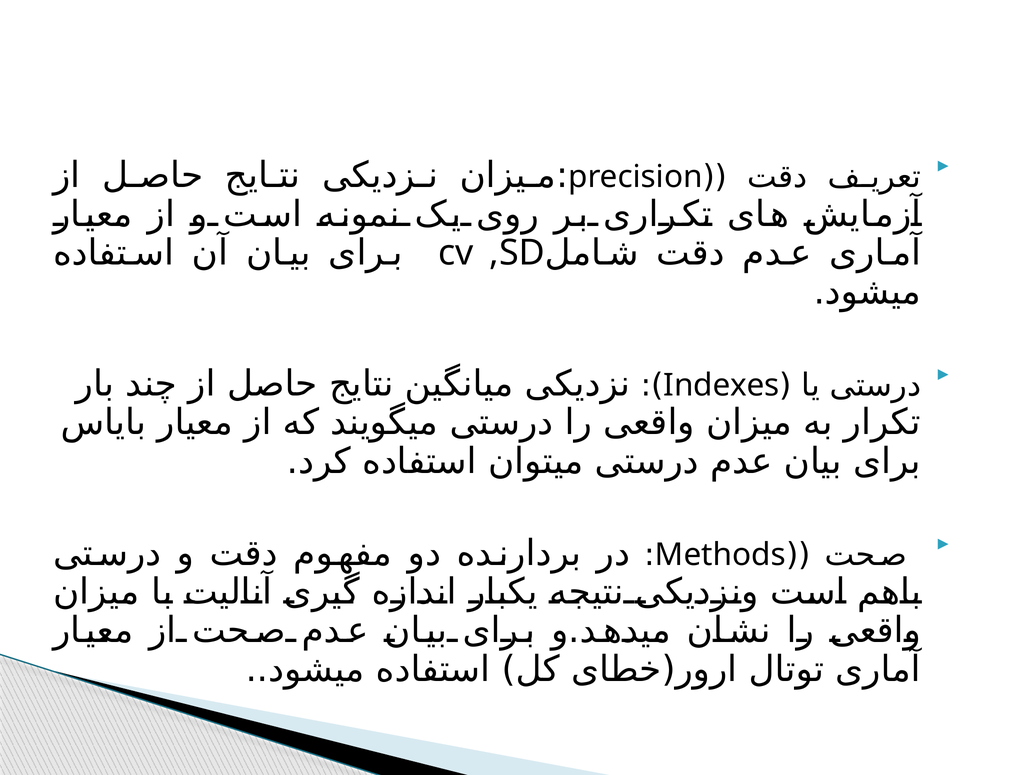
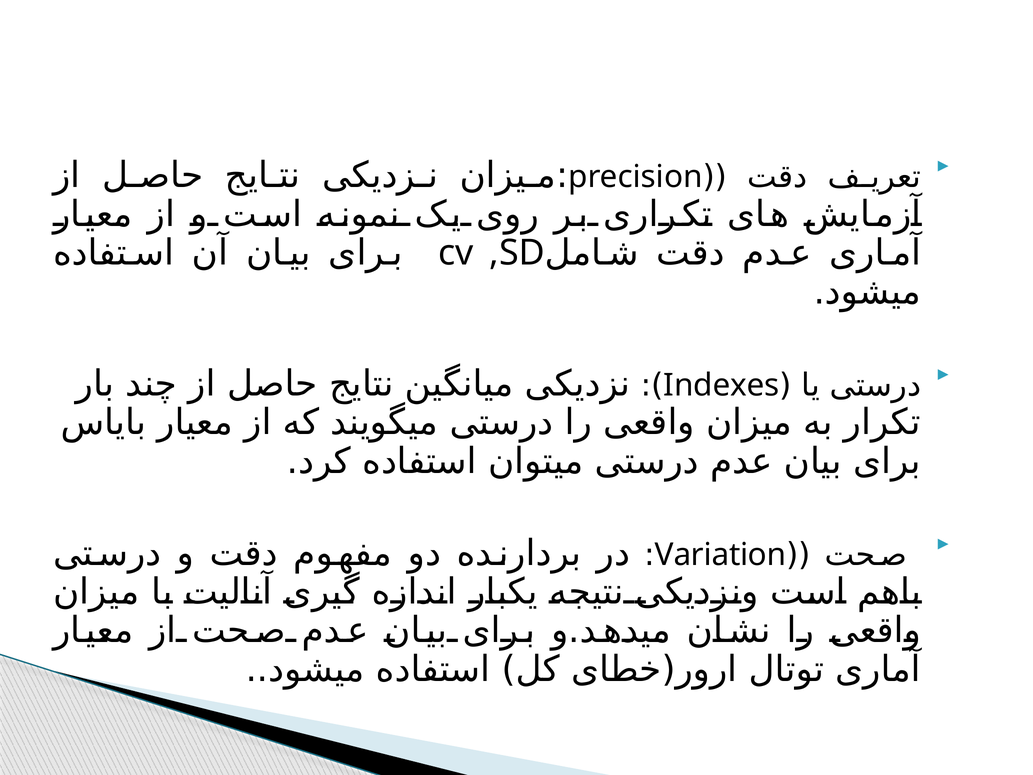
Methods: Methods -> Variation (721, 554)
